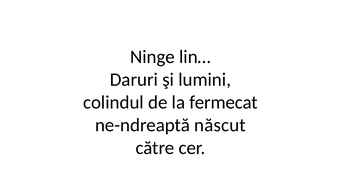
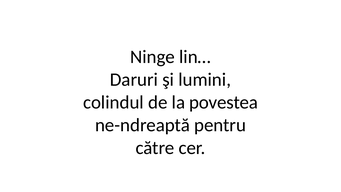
fermecat: fermecat -> povestea (224, 102)
născut: născut -> pentru (220, 125)
